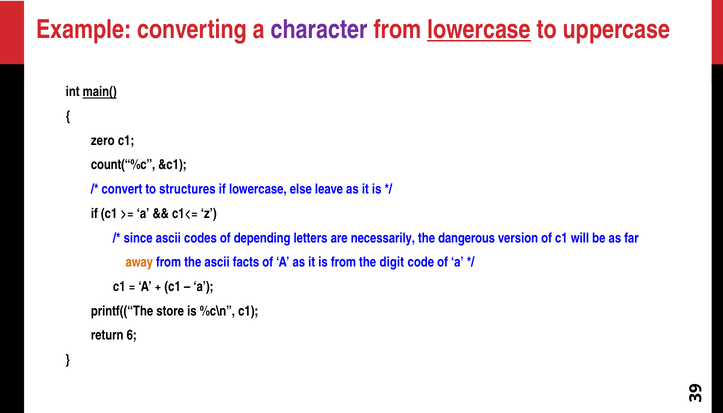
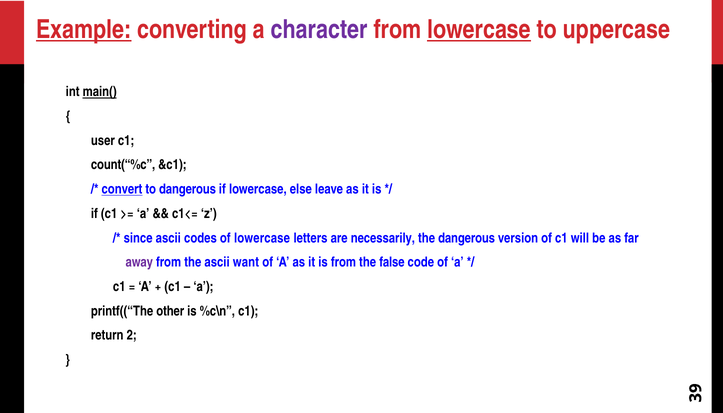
Example underline: none -> present (84, 30)
zero: zero -> user (103, 141)
convert underline: none -> present (122, 189)
to structures: structures -> dangerous (188, 189)
of depending: depending -> lowercase (262, 238)
away colour: orange -> purple (139, 262)
facts: facts -> want (246, 262)
digit: digit -> false (392, 262)
store: store -> other (170, 311)
6: 6 -> 2 (132, 335)
